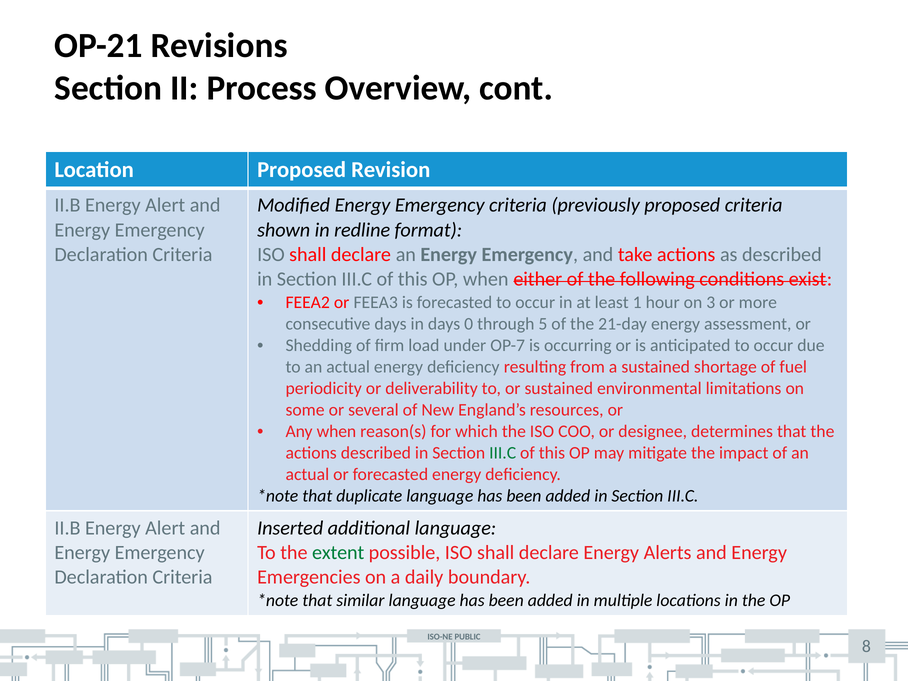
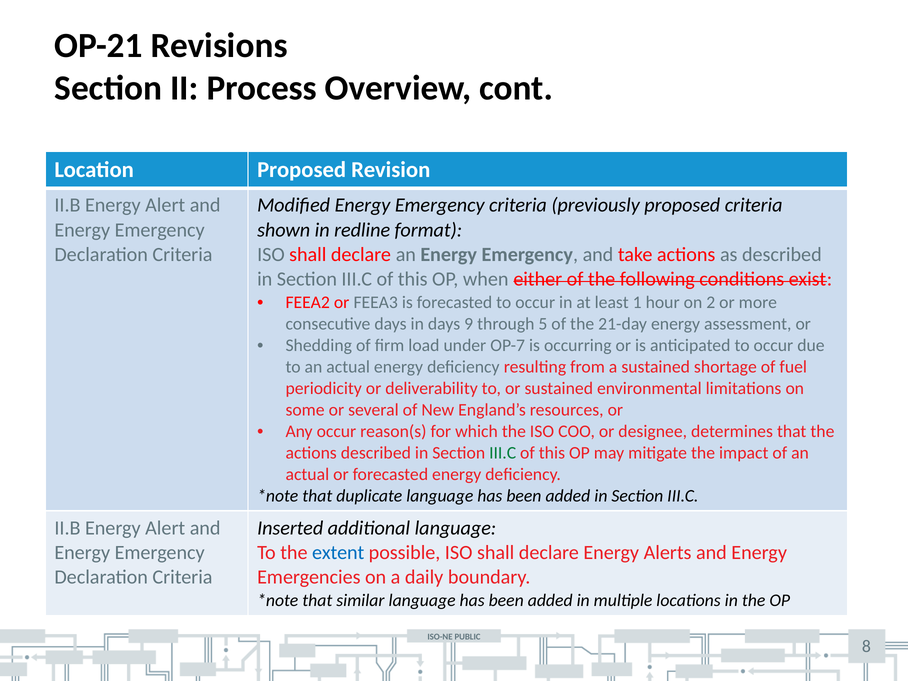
3: 3 -> 2 (711, 302)
0: 0 -> 9 (469, 324)
Any when: when -> occur (336, 431)
extent colour: green -> blue (338, 553)
